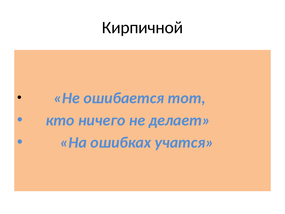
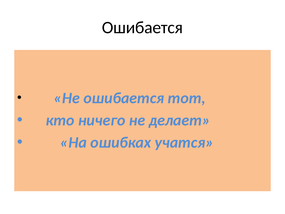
Кирпичной: Кирпичной -> Ошибается (143, 28)
